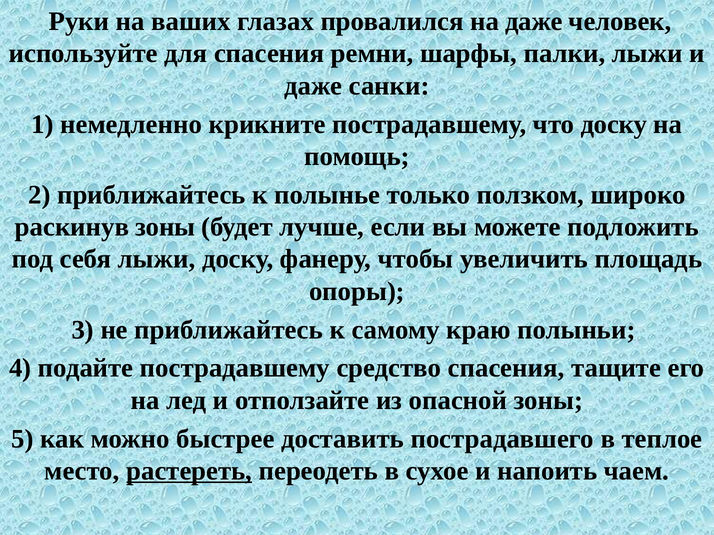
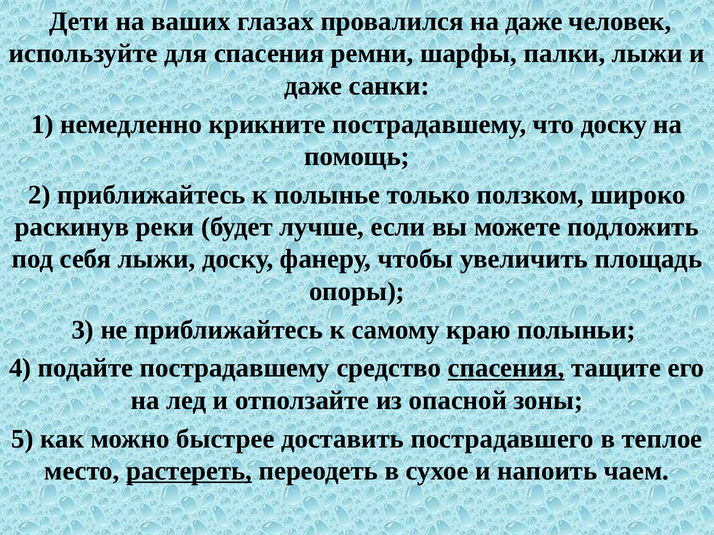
Руки: Руки -> Дети (79, 22)
раскинув зоны: зоны -> реки (165, 227)
спасения underline: none -> present (506, 369)
